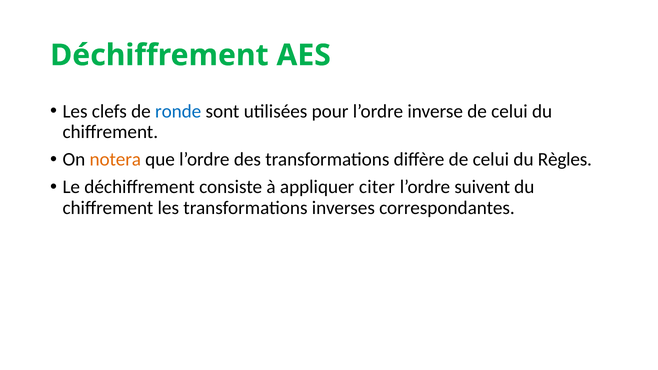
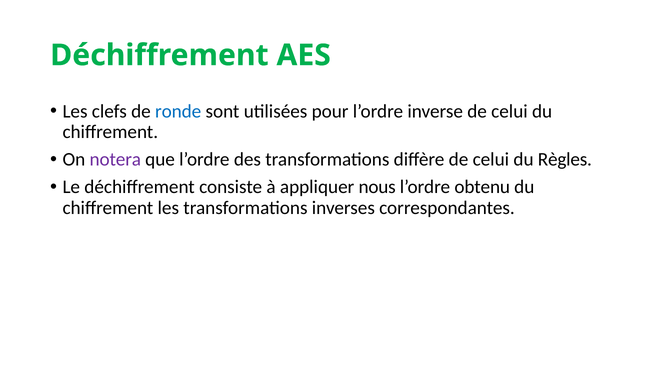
notera colour: orange -> purple (115, 160)
citer: citer -> nous (377, 187)
suivent: suivent -> obtenu (482, 187)
